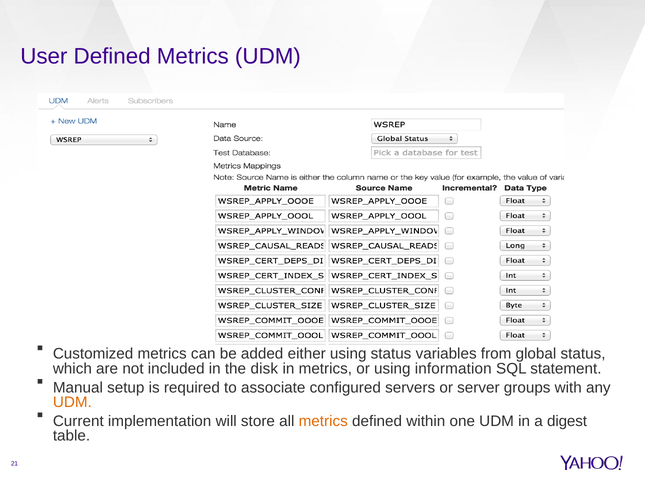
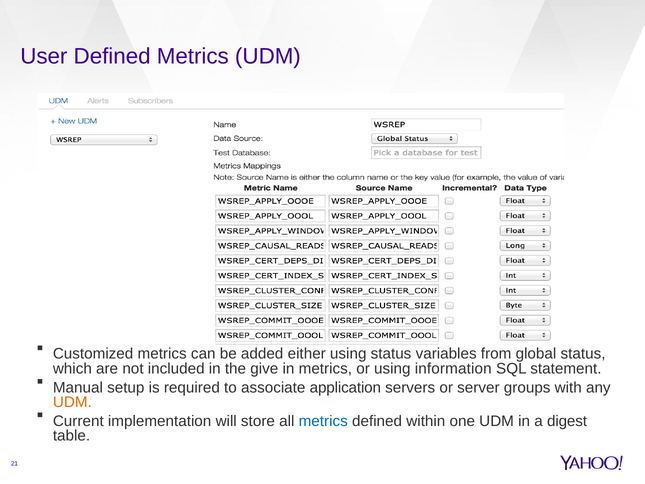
disk: disk -> give (264, 368)
configured: configured -> application (345, 387)
metrics colour: orange -> blue (323, 421)
